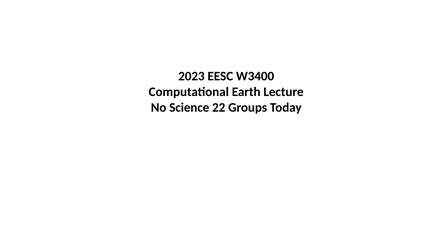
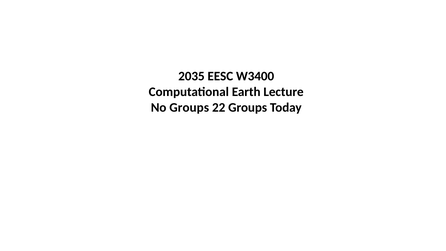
2023: 2023 -> 2035 (191, 76)
No Science: Science -> Groups (189, 107)
